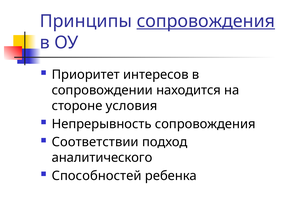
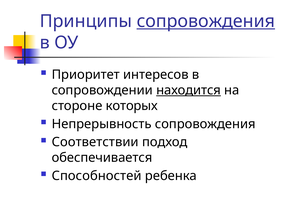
находится underline: none -> present (189, 90)
условия: условия -> которых (132, 106)
аналитического: аналитического -> обеспечивается (102, 158)
